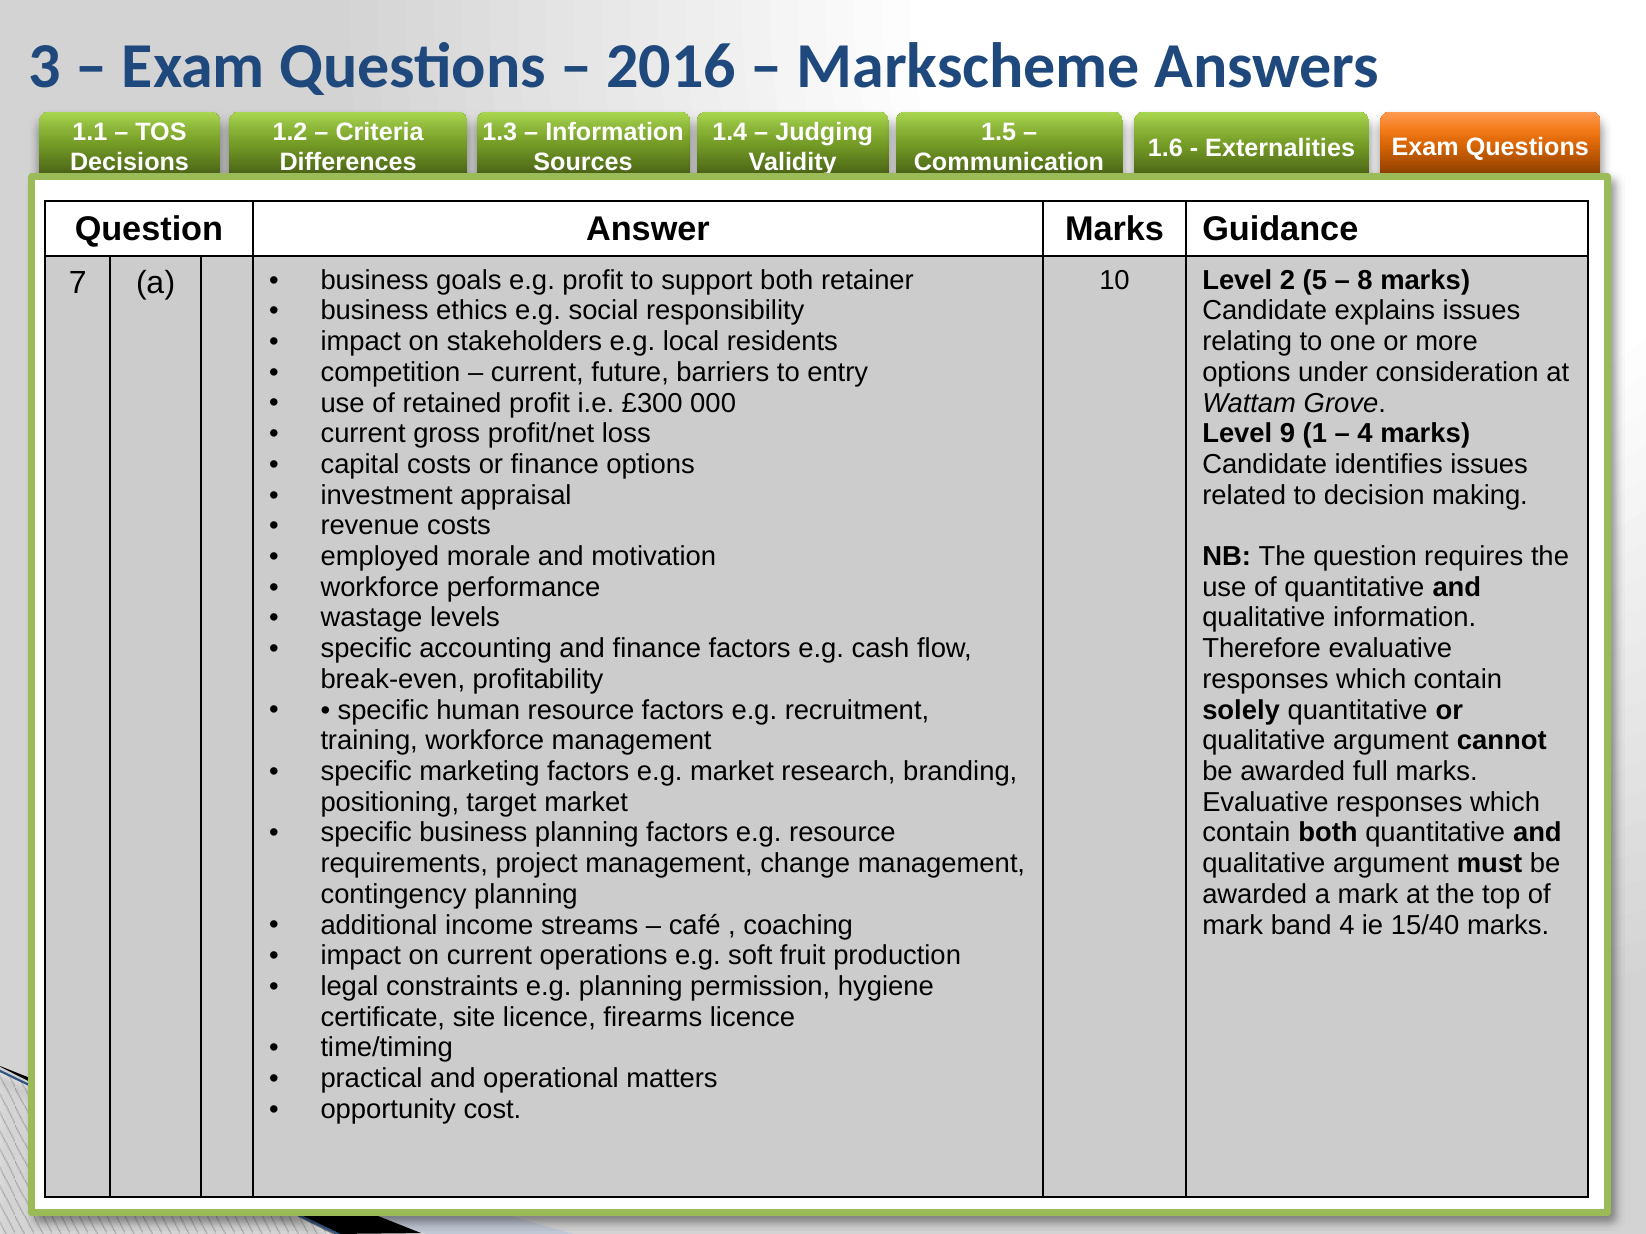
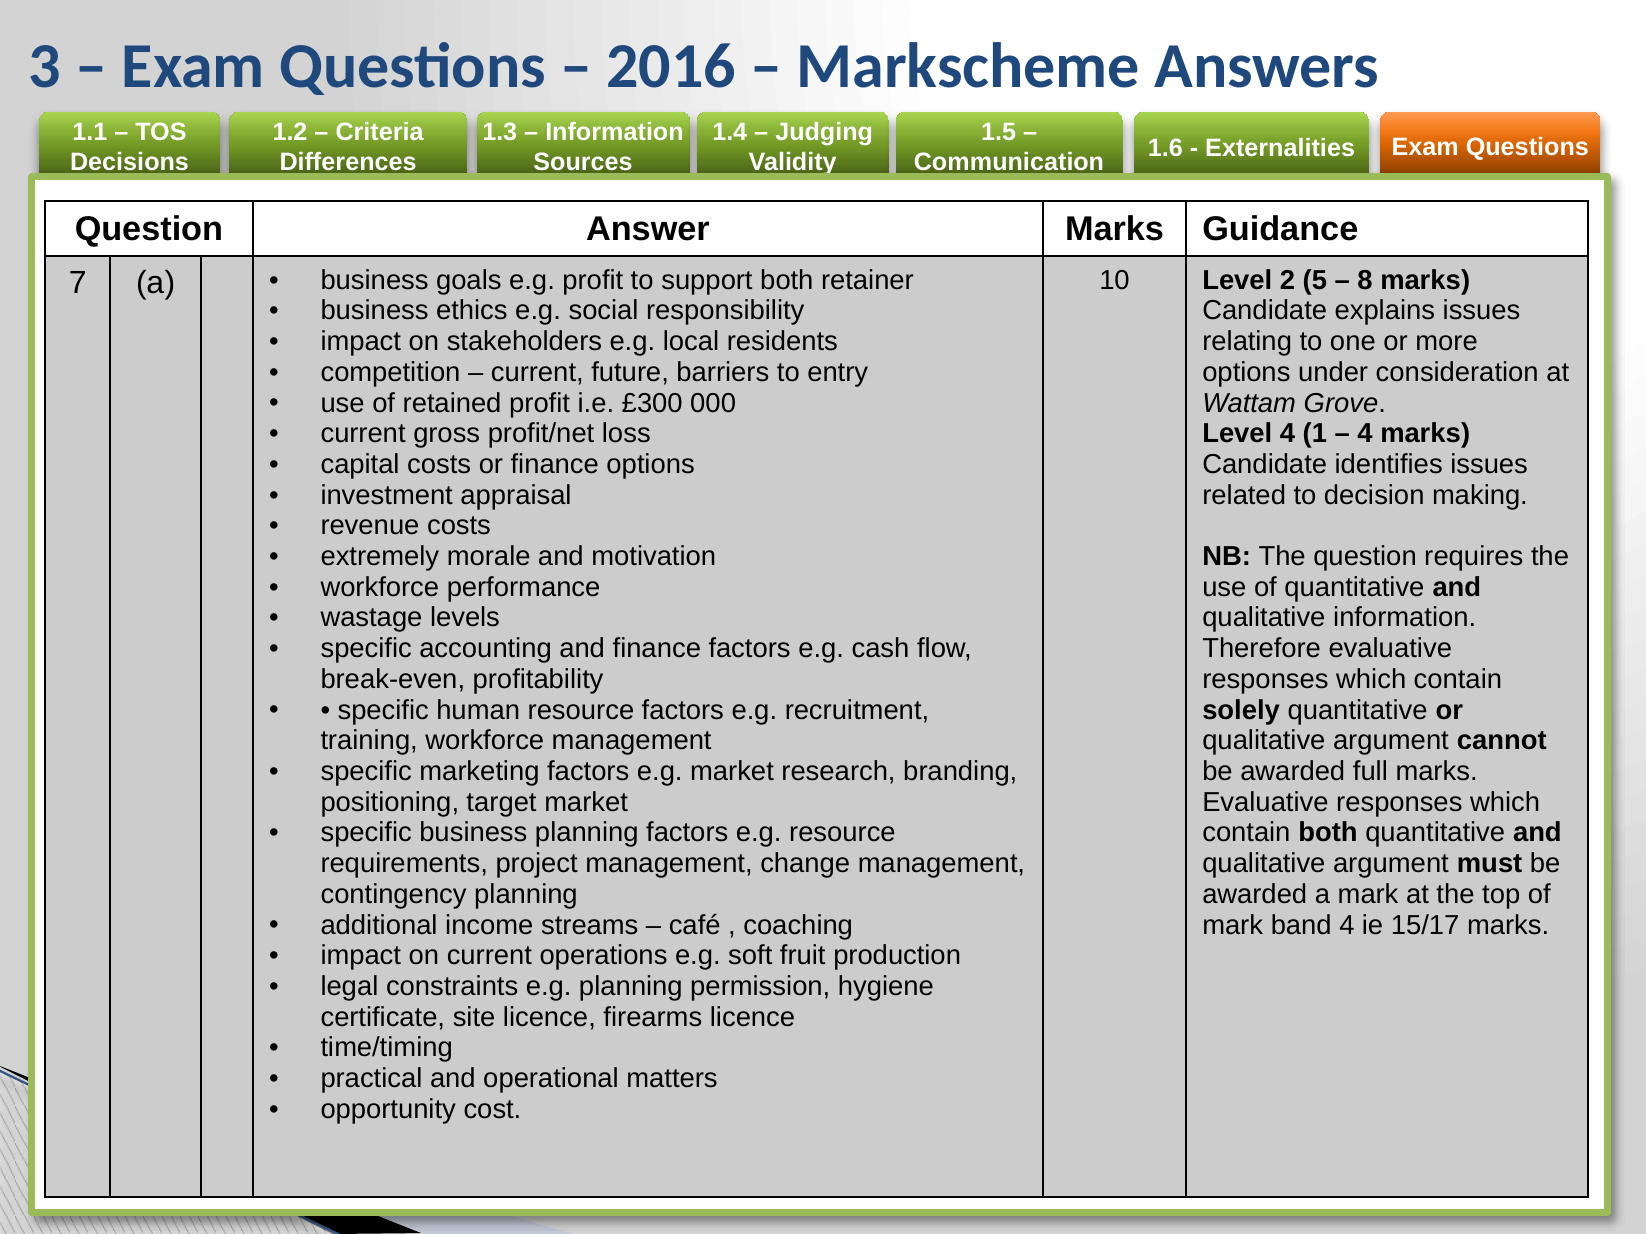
Level 9: 9 -> 4 (1287, 434)
employed: employed -> extremely (380, 557)
15/40: 15/40 -> 15/17 (1425, 925)
